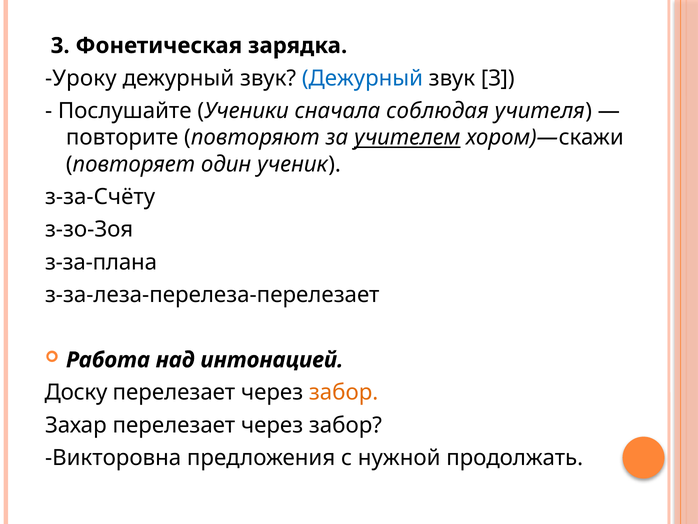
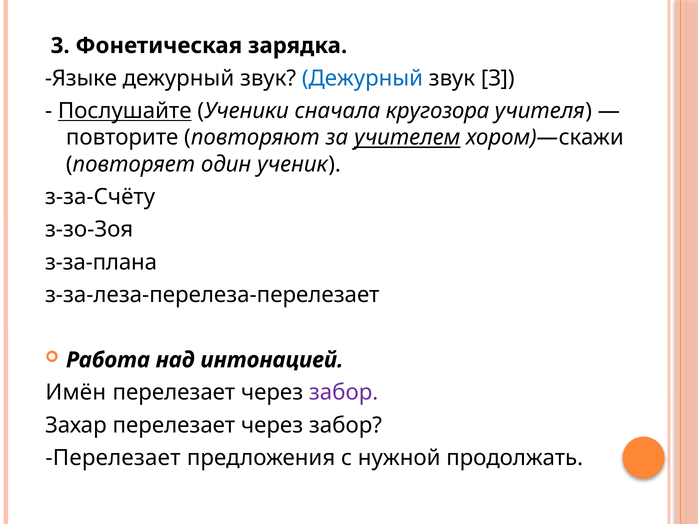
Уроку: Уроку -> Языке (81, 78)
Послушайте underline: none -> present (125, 111)
соблюдая: соблюдая -> кругозора (438, 111)
Доску: Доску -> Имён (76, 392)
забор colour: orange -> purple (344, 392)
Викторовна: Викторовна -> Перелезает (113, 457)
